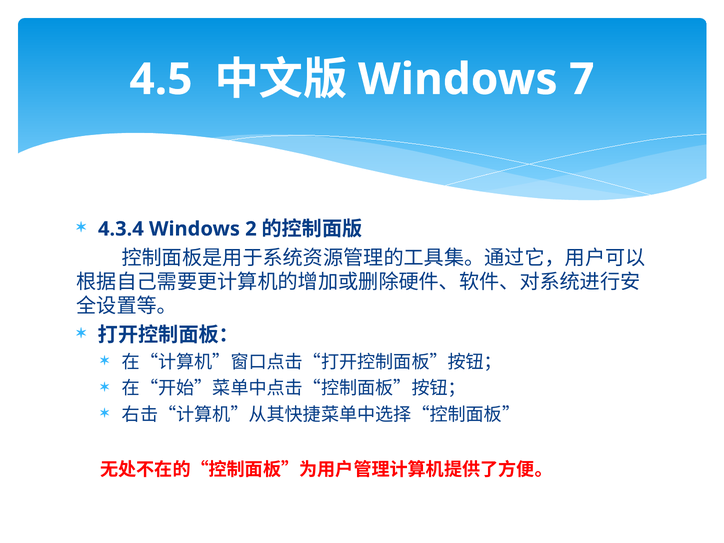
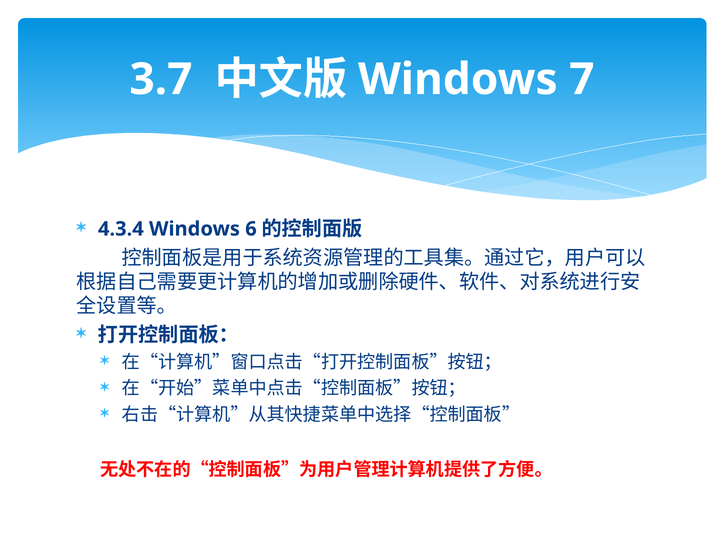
4.5: 4.5 -> 3.7 (161, 79)
2: 2 -> 6 (251, 229)
